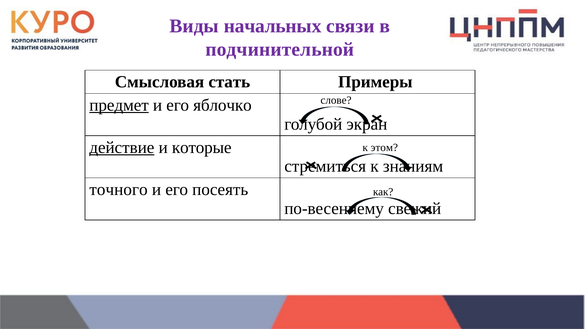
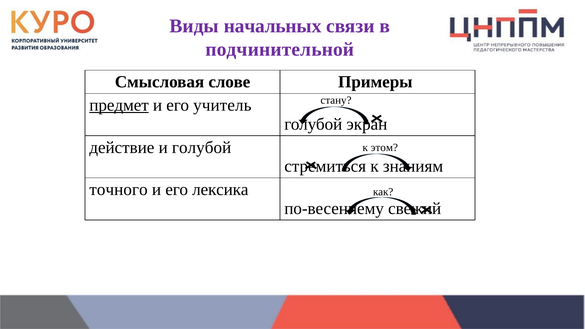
стать: стать -> слове (229, 82)
слове: слове -> стану (336, 100)
яблочко: яблочко -> учитель (222, 105)
действие underline: present -> none (122, 147)
и которые: которые -> голубой (202, 147)
посеять: посеять -> лексика (220, 190)
